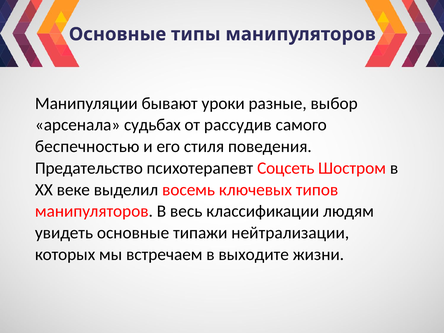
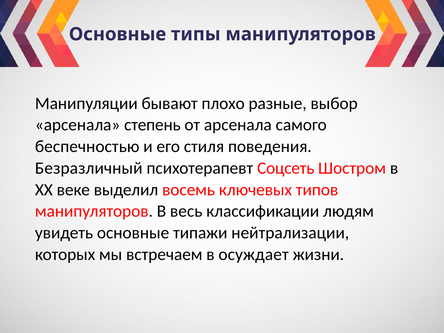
уроки: уроки -> плохо (223, 103)
судьбах: судьбах -> степень (152, 125)
от рассудив: рассудив -> арсенала (238, 125)
Предательство: Предательство -> Безразличный (89, 168)
выходите: выходите -> осуждает (254, 254)
